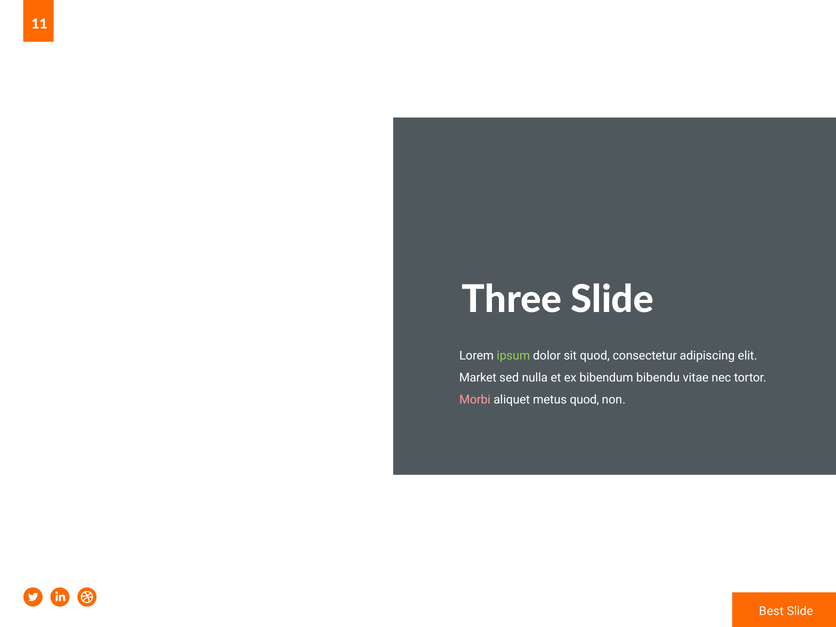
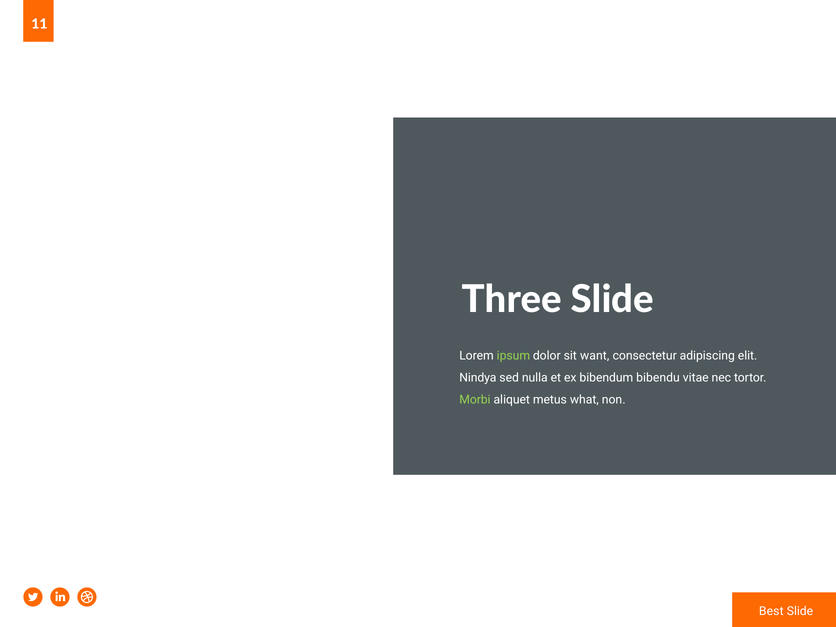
sit quod: quod -> want (595, 356)
Market: Market -> Nindya (478, 378)
Morbi colour: pink -> light green (475, 400)
metus quod: quod -> what (584, 400)
